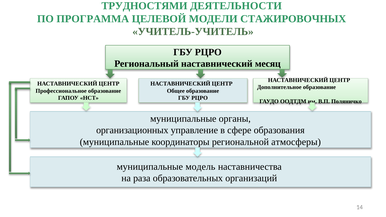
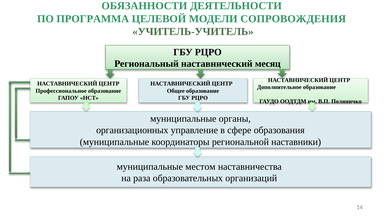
ТРУДНОСТЯМИ: ТРУДНОСТЯМИ -> ОБЯЗАННОСТИ (144, 6)
СТАЖИРОВОЧНЫХ: СТАЖИРОВОЧНЫХ -> СОПРОВОЖДЕНИЯ (293, 19)
атмосферы: атмосферы -> наставники (296, 142)
модель: модель -> местом (200, 167)
